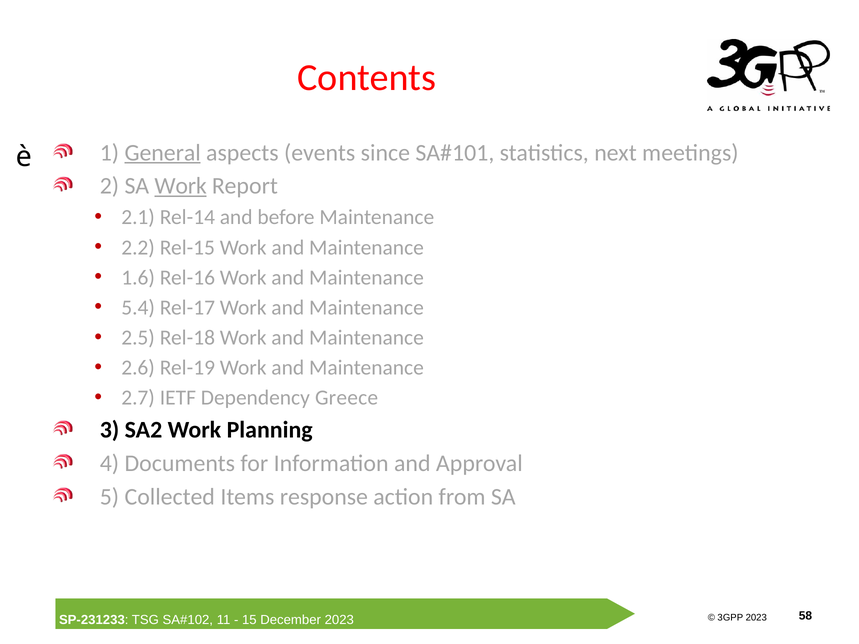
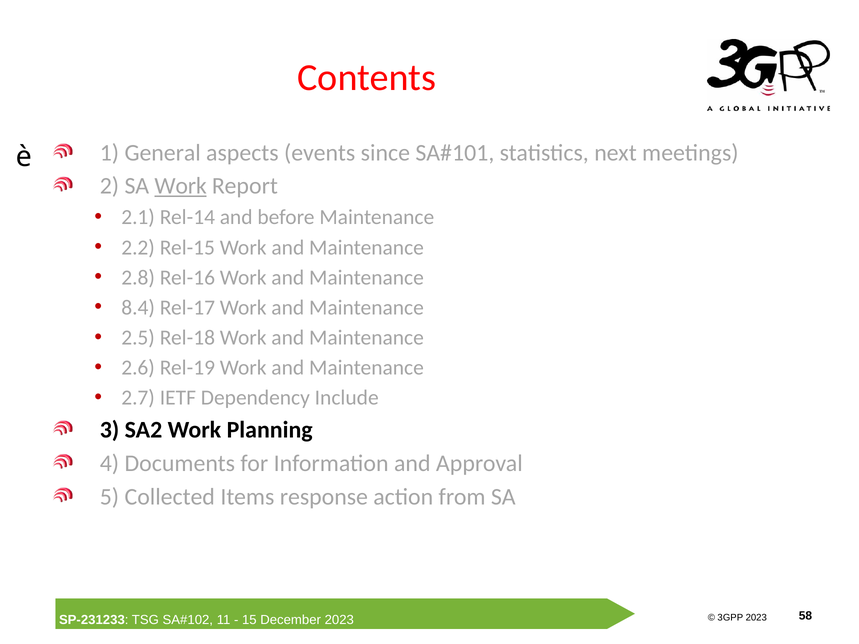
General underline: present -> none (163, 153)
1.6: 1.6 -> 2.8 (138, 278)
5.4: 5.4 -> 8.4 (138, 308)
Greece: Greece -> Include (347, 398)
